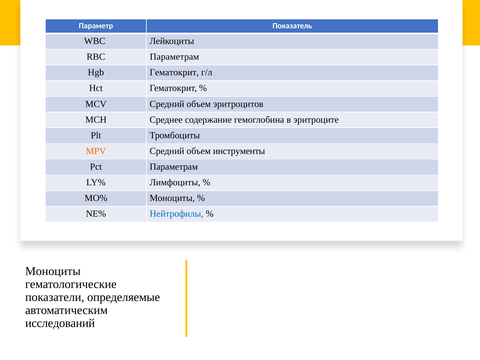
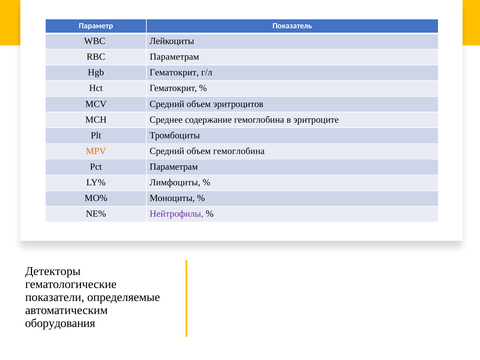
объем инструменты: инструменты -> гемоглобина (239, 151)
Нейтрофилы colour: blue -> purple (177, 214)
Моноциты: Моноциты -> Детекторы (53, 271)
исследований: исследований -> оборудования (60, 323)
